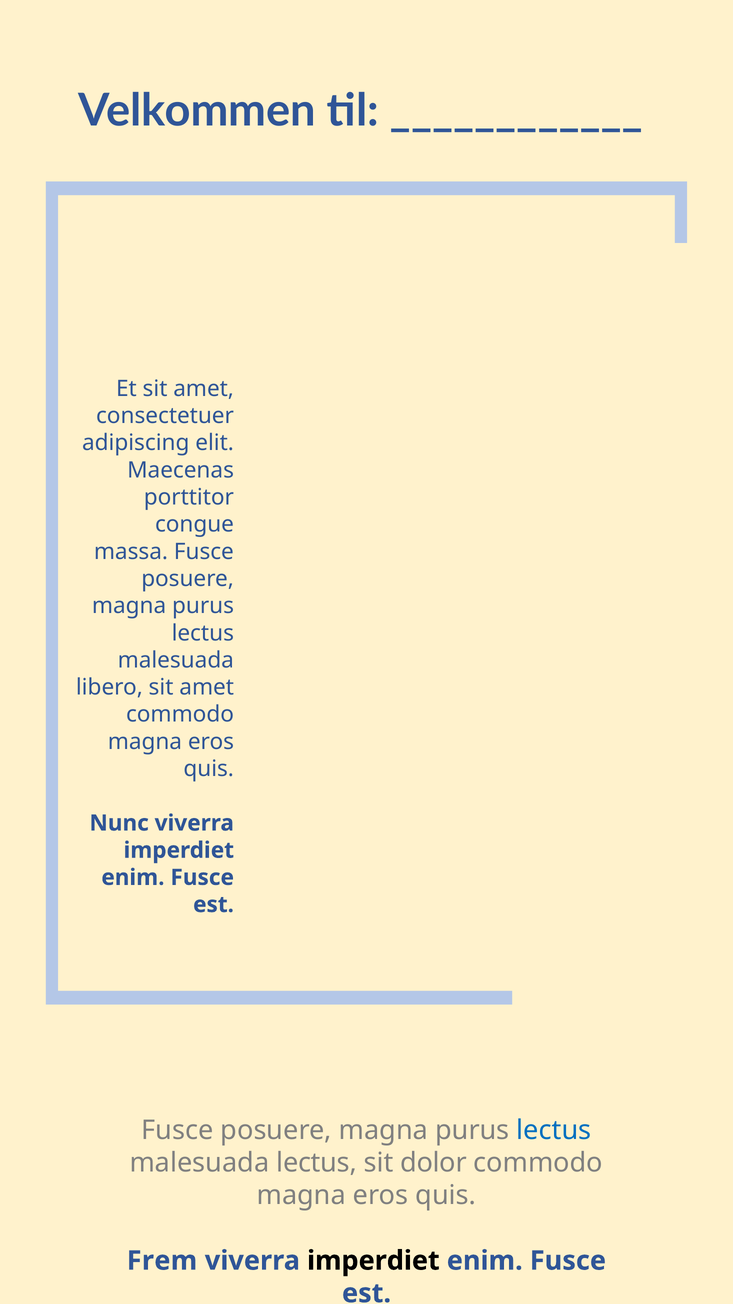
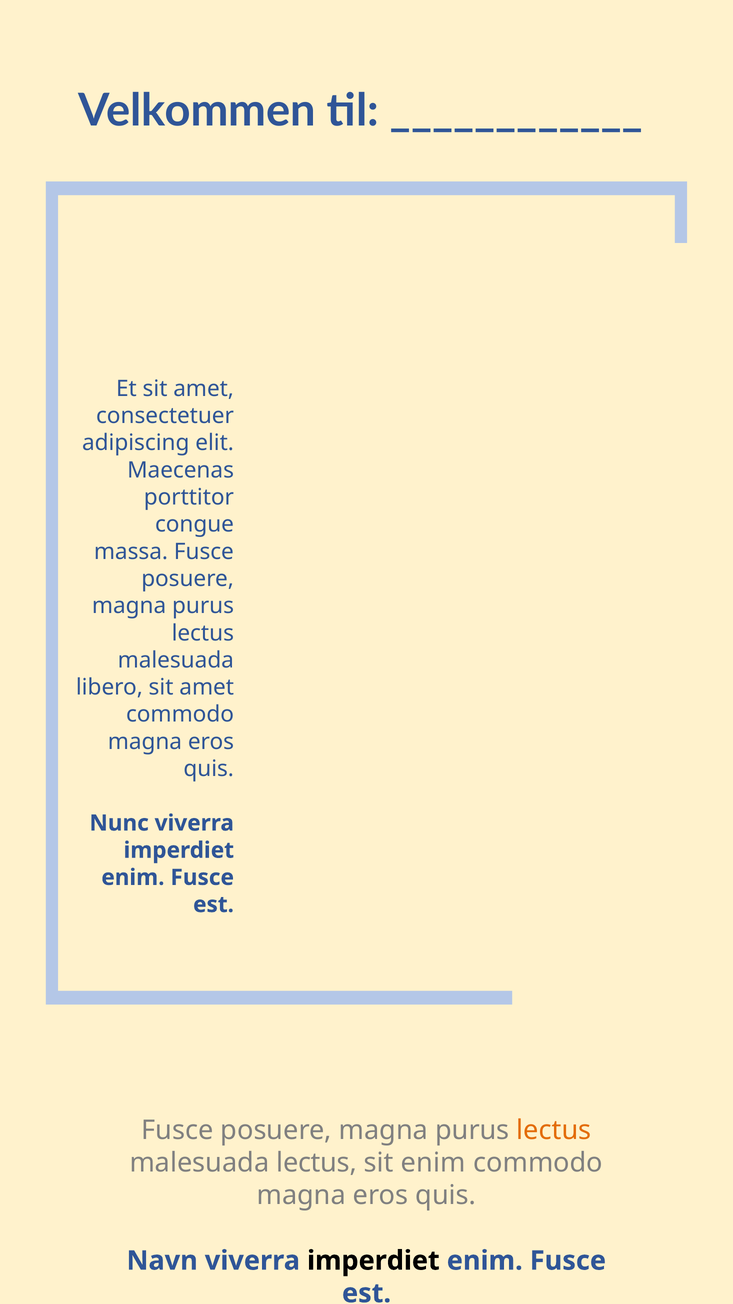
lectus colour: blue -> orange (554, 1129)
sit dolor: dolor -> enim (433, 1162)
Frem: Frem -> Navn (162, 1260)
